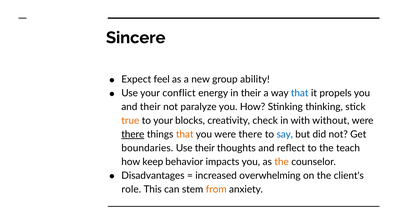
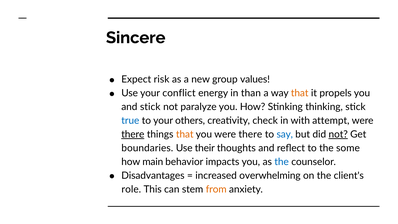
feel: feel -> risk (162, 79)
ability: ability -> values (255, 79)
in their: their -> than (251, 93)
that colour: blue -> orange (300, 93)
and their: their -> stick (150, 107)
true colour: orange -> blue (130, 121)
blocks: blocks -> others (190, 121)
without: without -> attempt (331, 121)
not underline: none -> present (338, 134)
teach: teach -> some (348, 148)
keep: keep -> main (153, 162)
the colour: orange -> blue (282, 162)
